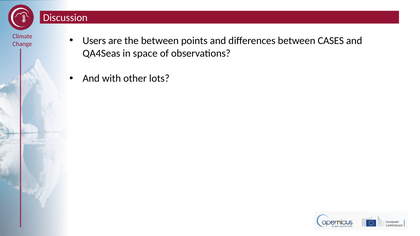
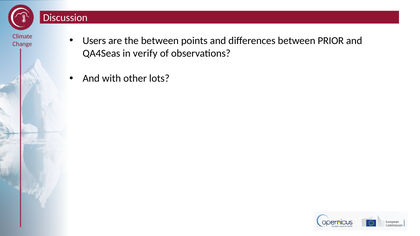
CASES: CASES -> PRIOR (331, 41)
space: space -> verify (145, 53)
